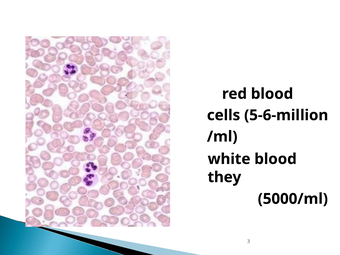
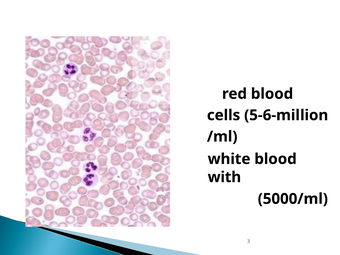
they: they -> with (224, 177)
